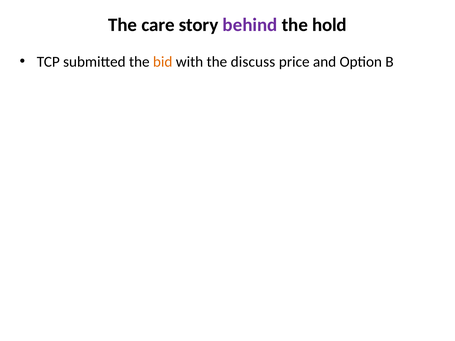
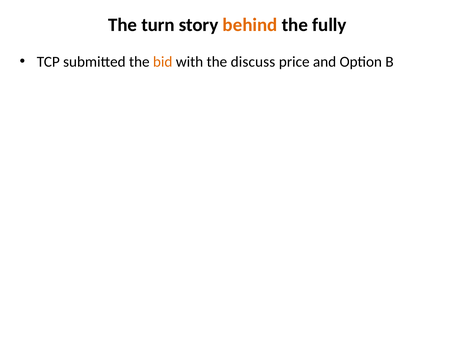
care: care -> turn (158, 25)
behind colour: purple -> orange (250, 25)
hold: hold -> fully (329, 25)
